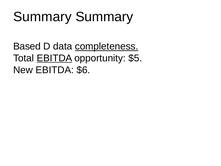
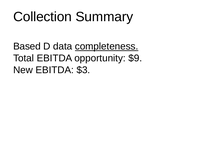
Summary: Summary -> Collection (43, 17)
EBITDA underline: present -> none (54, 58)
$5: $5 -> $9 (135, 58)
$6: $6 -> $3 (83, 70)
